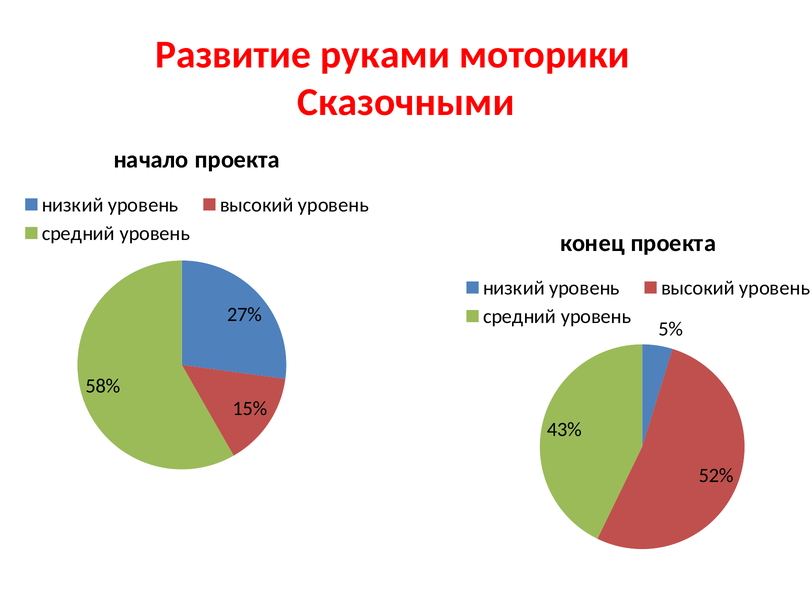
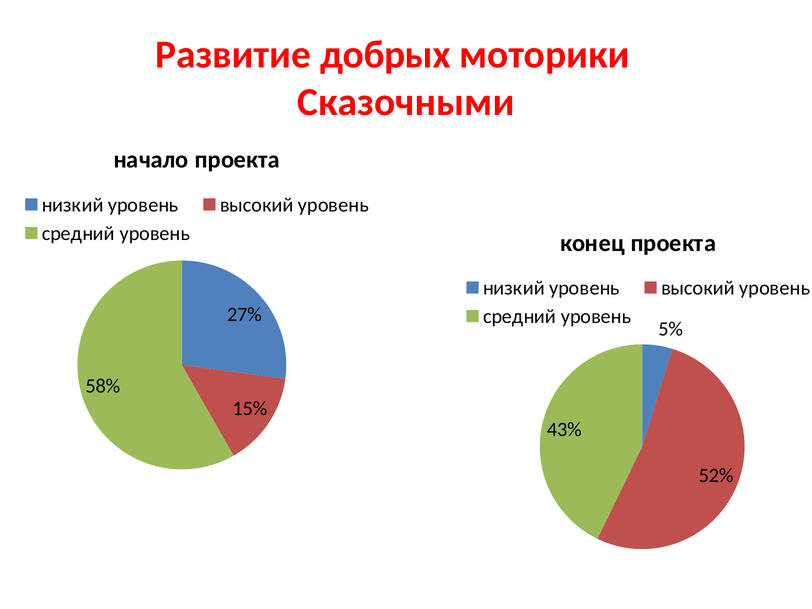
руками: руками -> добрых (385, 55)
